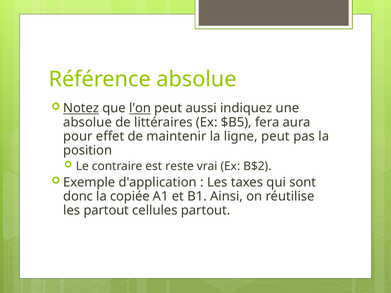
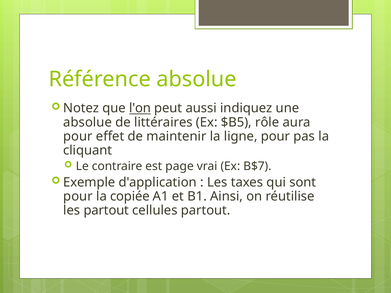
Notez underline: present -> none (81, 108)
fera: fera -> rôle (267, 122)
ligne peut: peut -> pour (276, 136)
position: position -> cliquant (88, 150)
reste: reste -> page (180, 166)
B$2: B$2 -> B$7 (257, 166)
donc: donc -> pour (78, 197)
